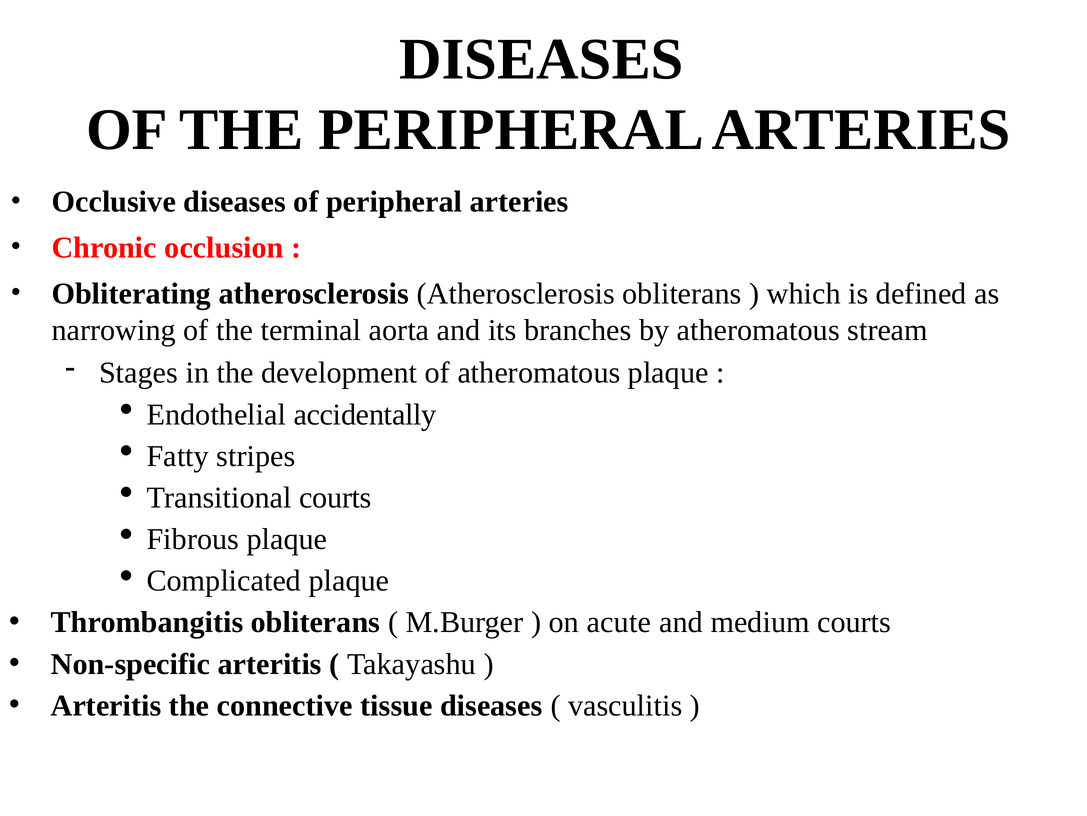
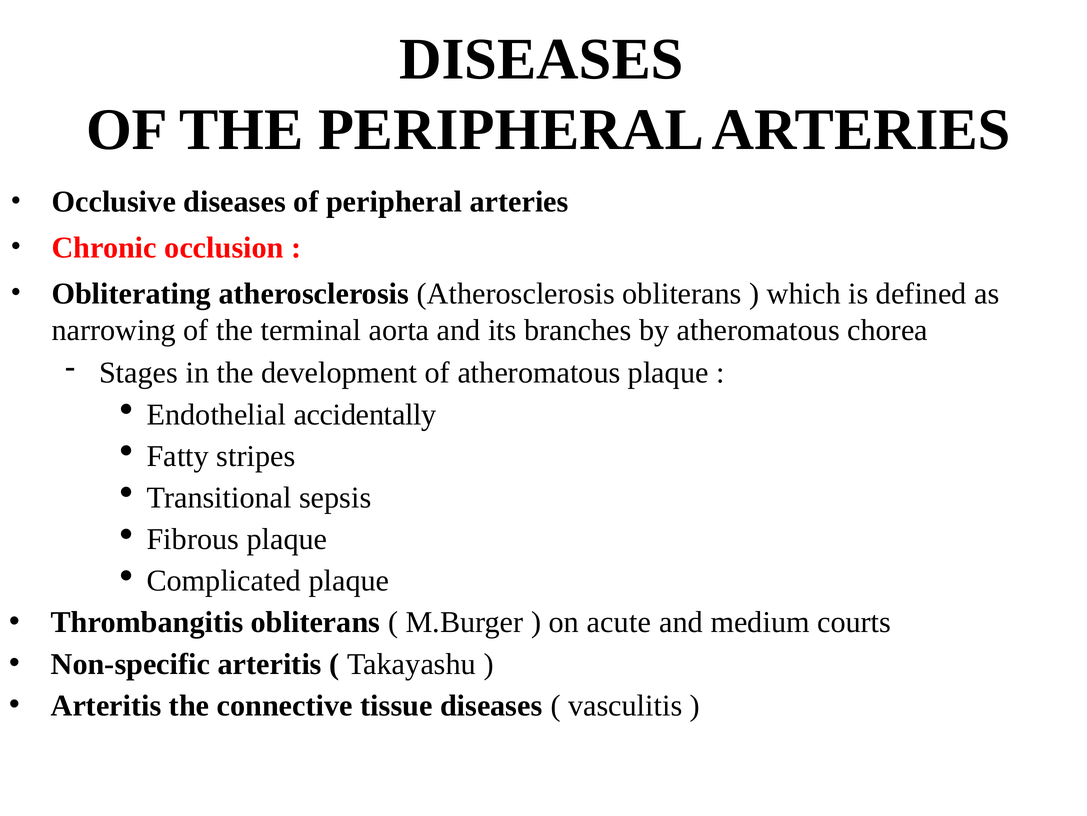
stream: stream -> chorea (888, 330)
Transitional courts: courts -> sepsis (335, 497)
